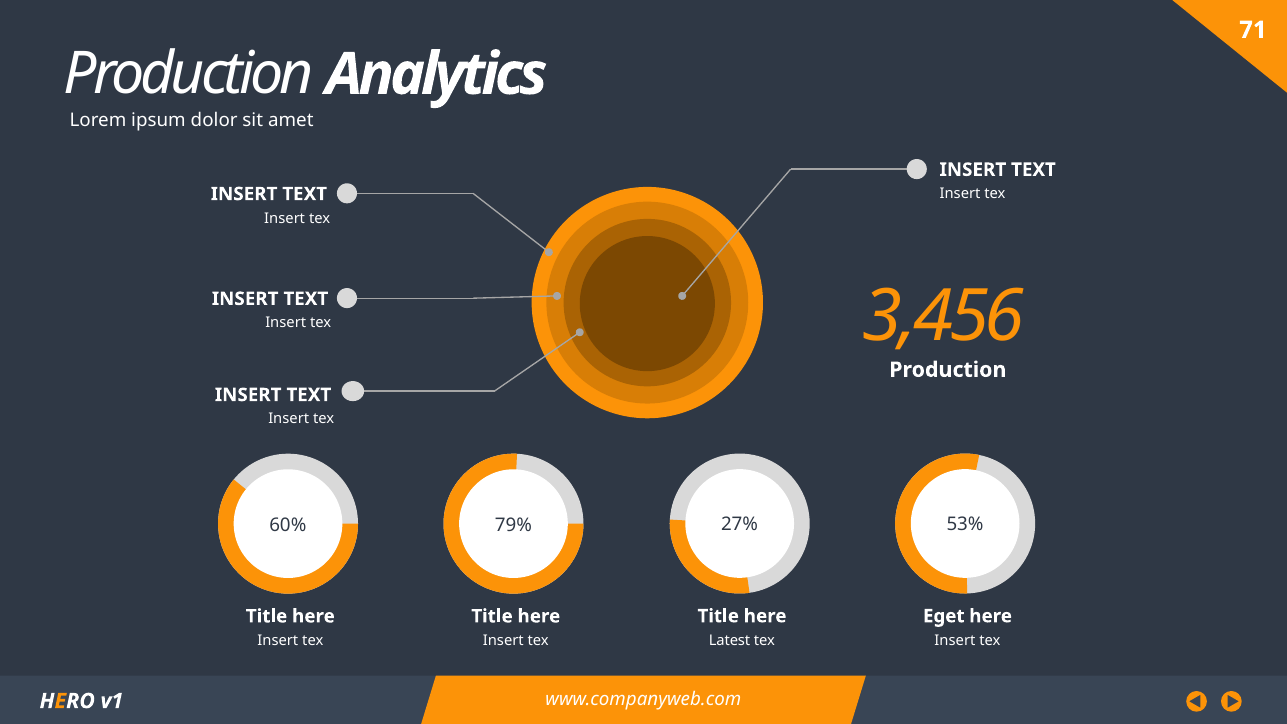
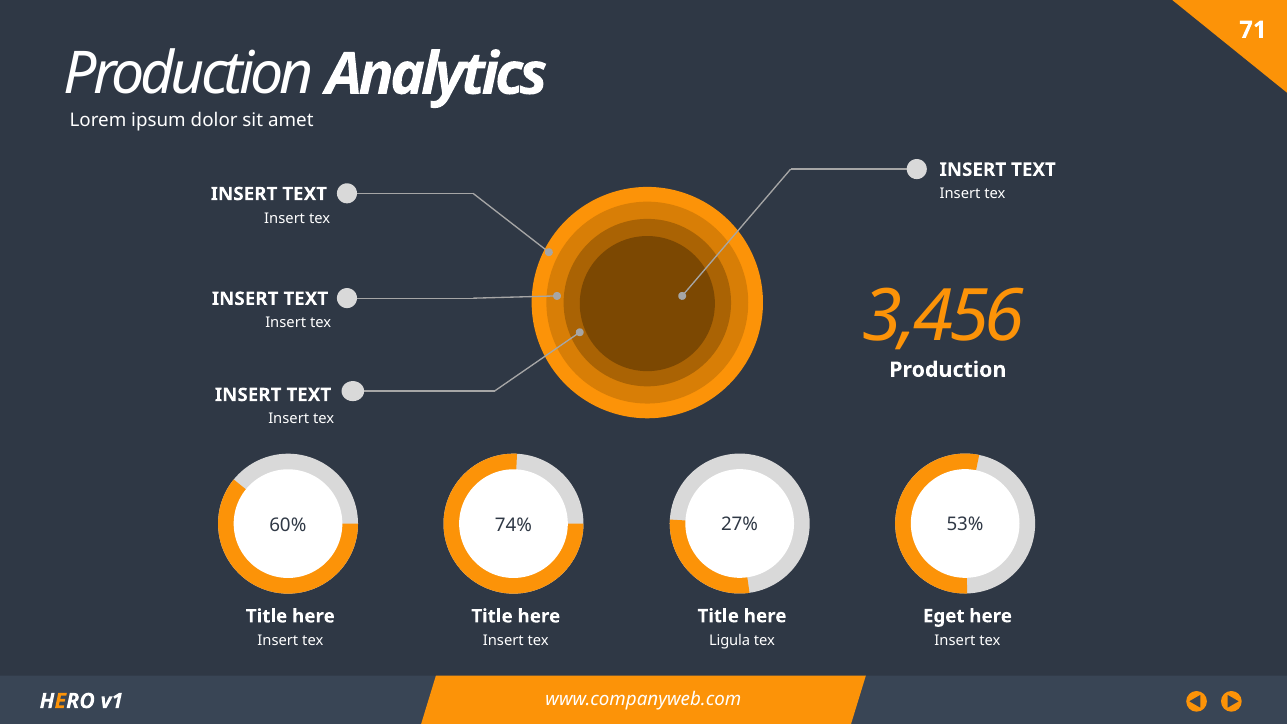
79%: 79% -> 74% (513, 525)
Latest: Latest -> Ligula (730, 640)
